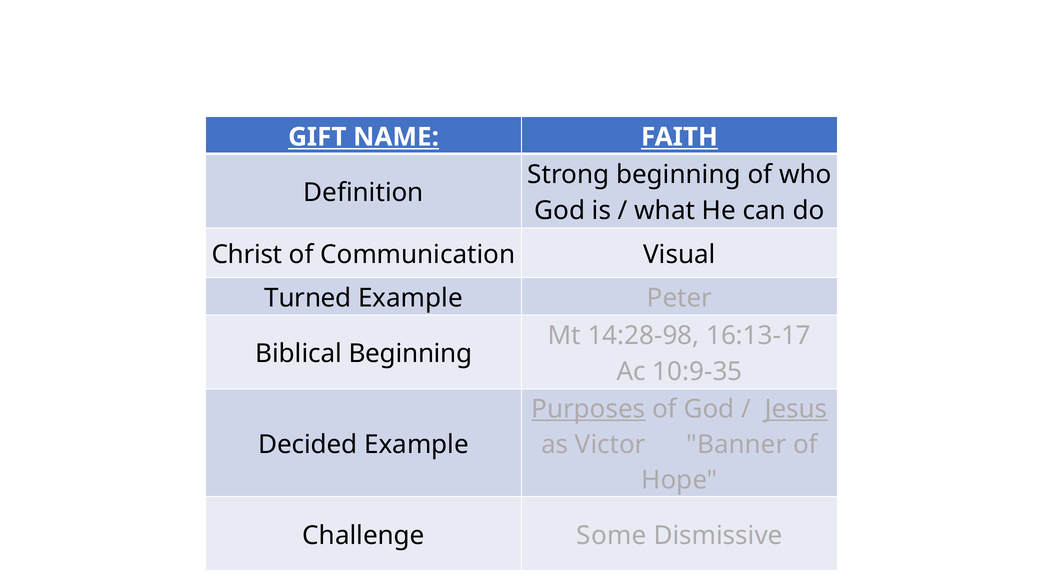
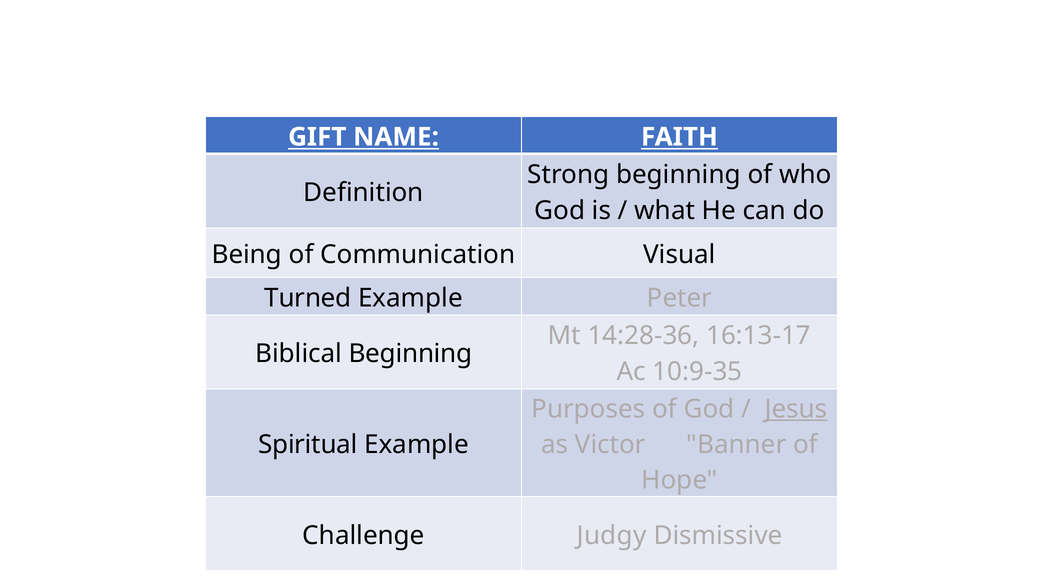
Christ: Christ -> Being (247, 254)
14:28-98: 14:28-98 -> 14:28-36 (643, 336)
Purposes underline: present -> none (588, 409)
Decided: Decided -> Spiritual (308, 444)
Some: Some -> Judgy (611, 535)
